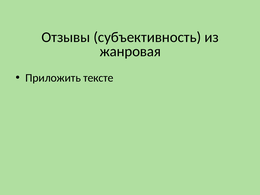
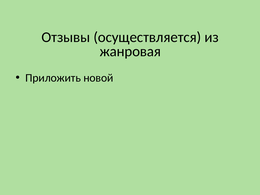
субъективность: субъективность -> осуществляется (147, 37)
тексте: тексте -> новой (98, 78)
